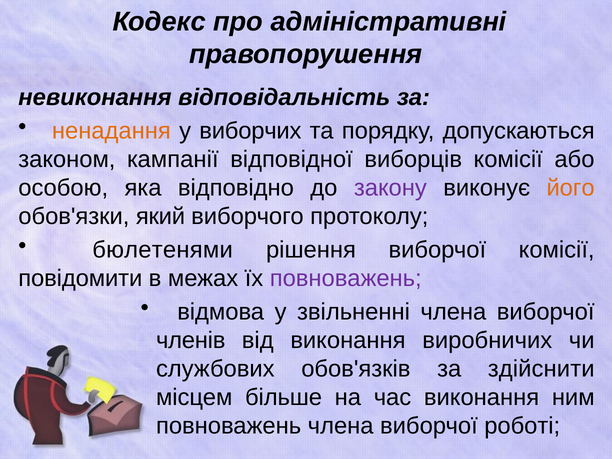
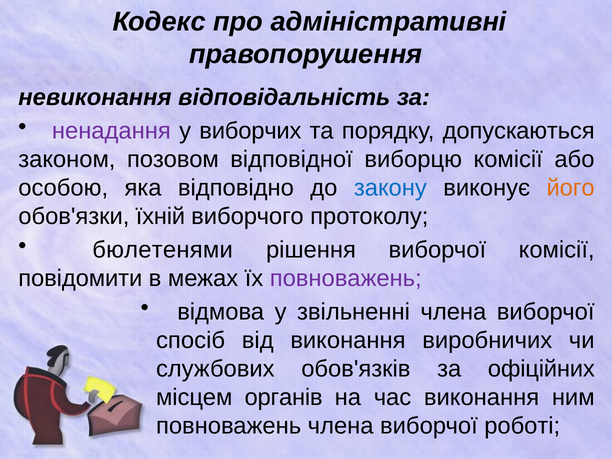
ненадання colour: orange -> purple (111, 131)
кампанії: кампанії -> позовом (173, 159)
виборців: виборців -> виборцю (413, 159)
закону colour: purple -> blue (390, 188)
який: який -> їхній (160, 216)
членів: членів -> спосіб (191, 340)
здійснити: здійснити -> офіційних (541, 369)
більше: більше -> органів (284, 397)
